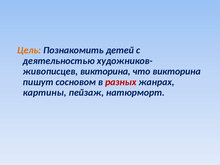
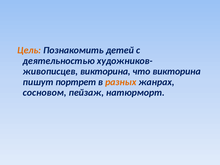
сосновом: сосновом -> портрет (76, 82)
разных colour: red -> orange (121, 82)
картины: картины -> сосновом (45, 93)
